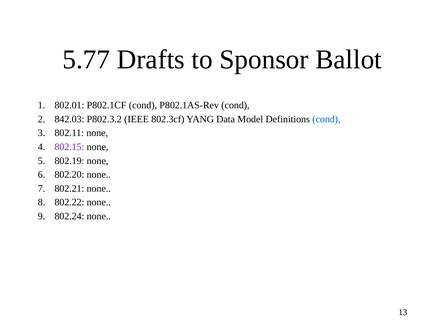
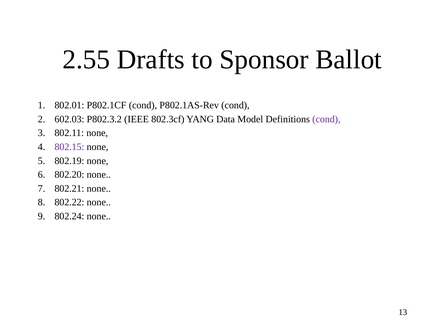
5.77: 5.77 -> 2.55 (86, 59)
842.03: 842.03 -> 602.03 (69, 119)
cond colour: blue -> purple (326, 119)
